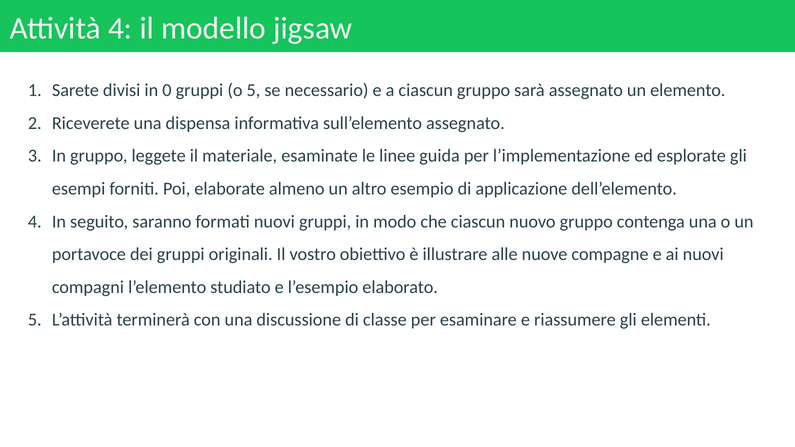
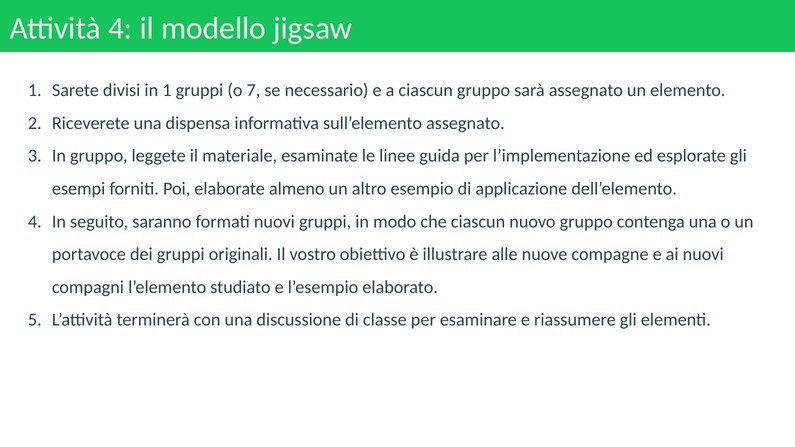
in 0: 0 -> 1 (167, 91)
o 5: 5 -> 7 (253, 91)
